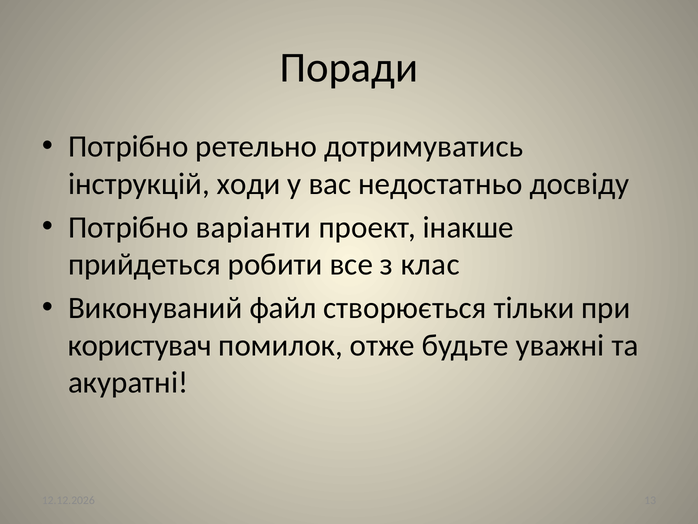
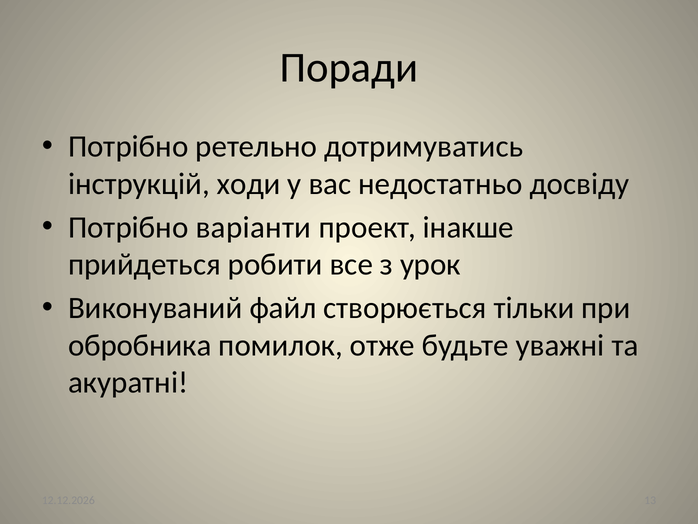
клас: клас -> урок (430, 264)
користувач: користувач -> обробника (140, 345)
